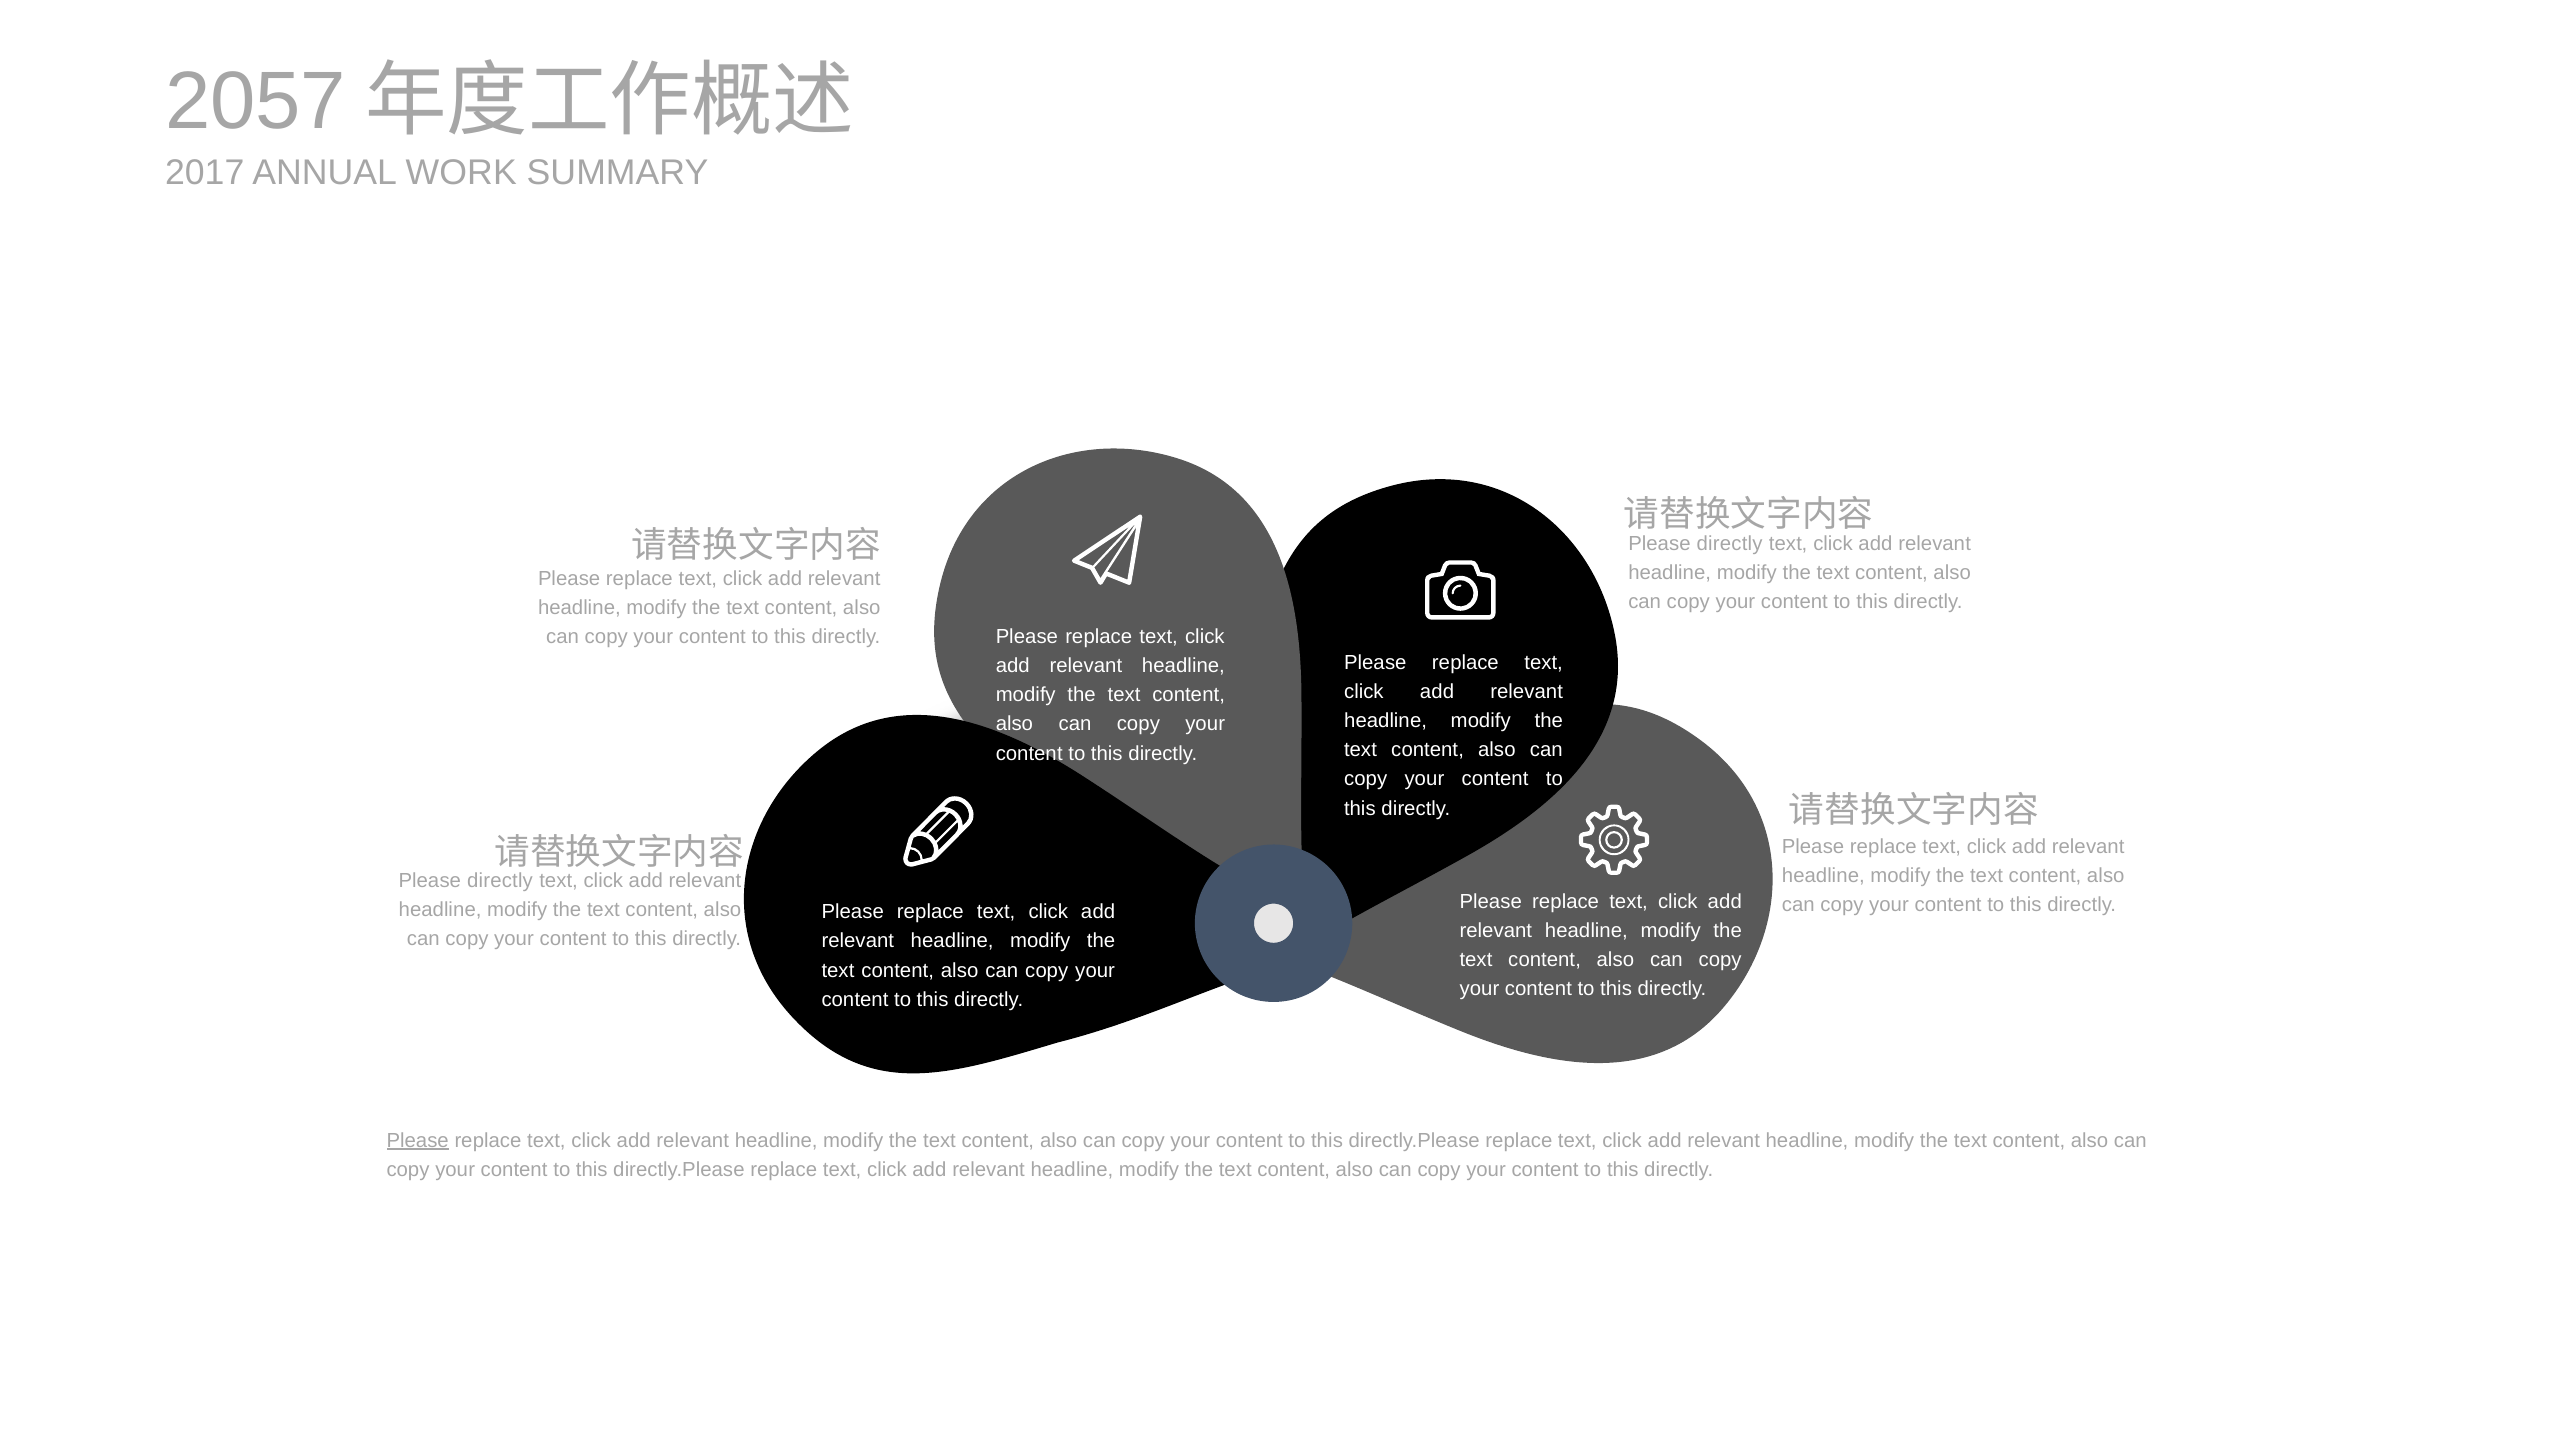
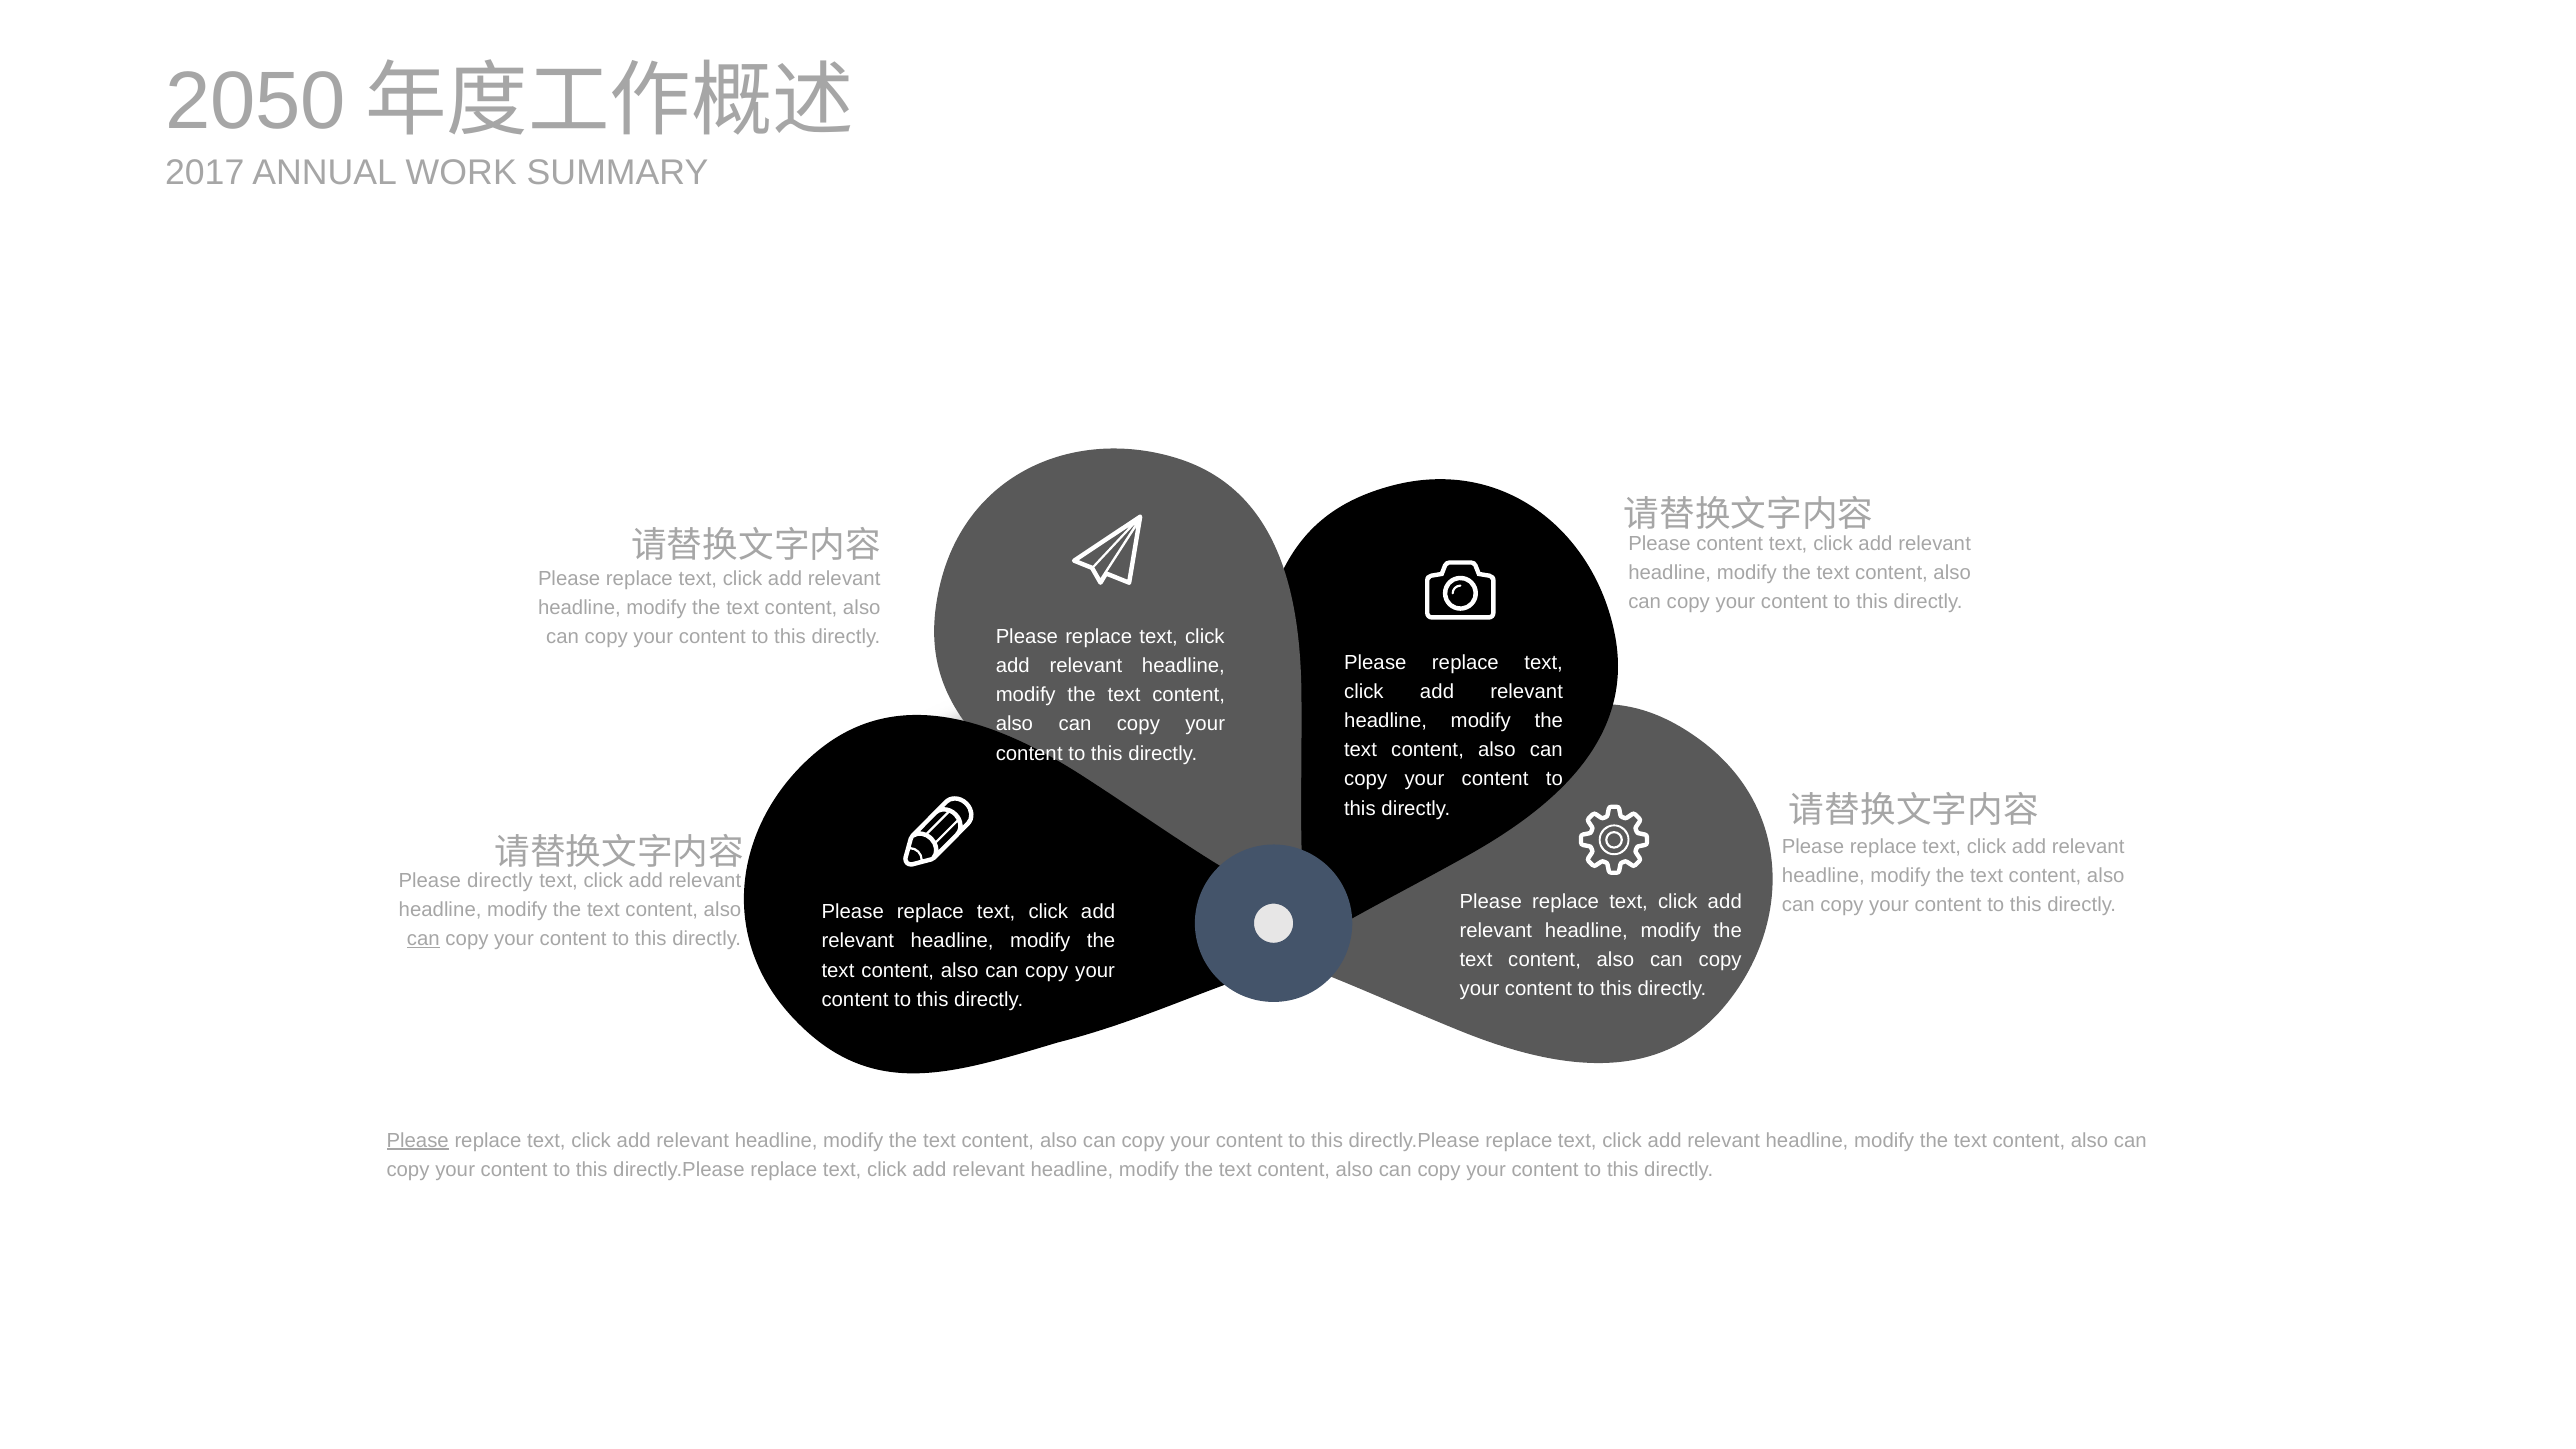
2057: 2057 -> 2050 (256, 102)
directly: directly -> content (1730, 543)
can underline: none -> present (423, 939)
